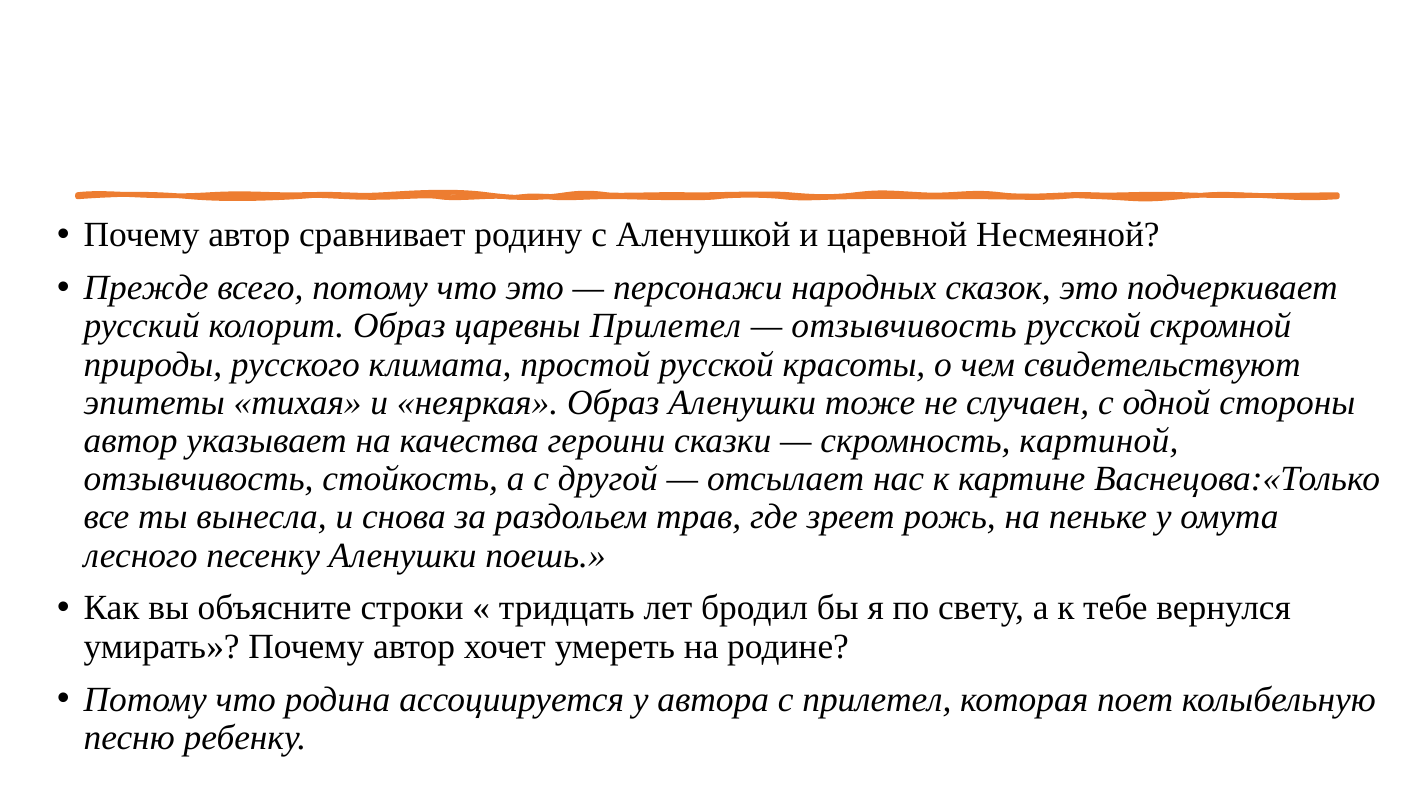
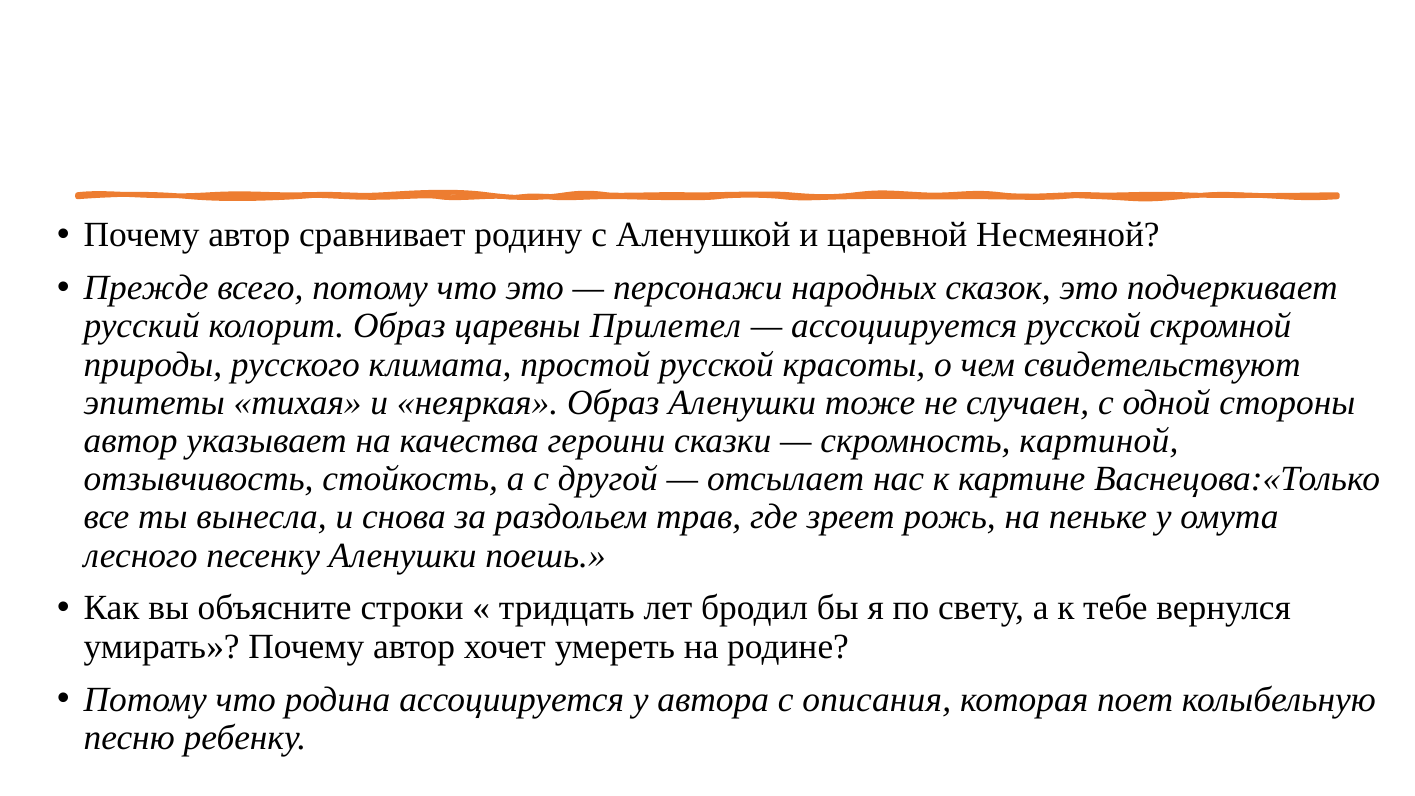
отзывчивость: отзывчивость -> ассоциируется (904, 326)
с прилетел: прилетел -> описания (877, 699)
